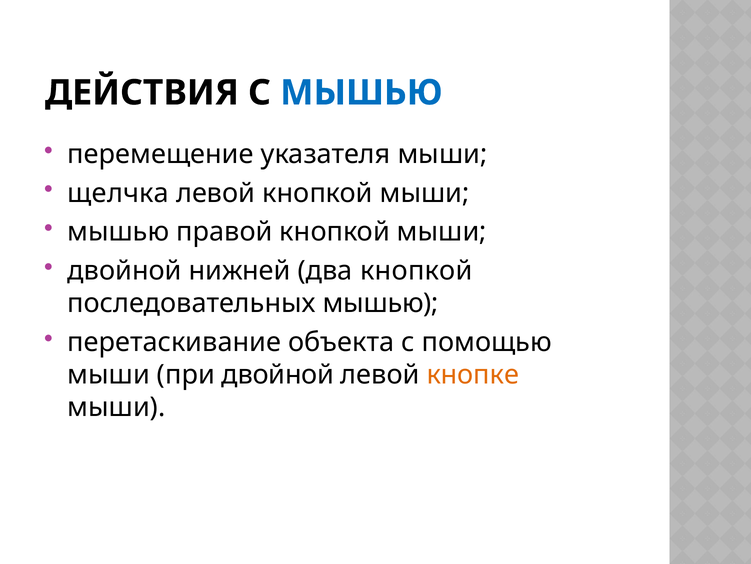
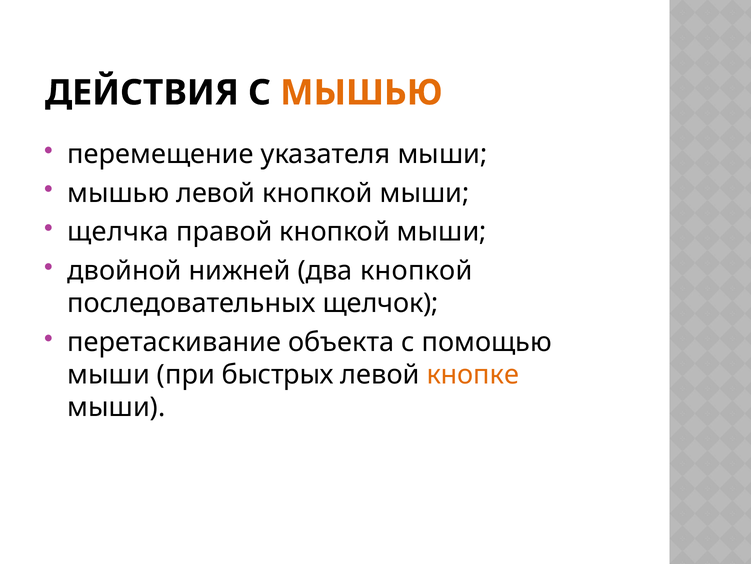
МЫШЬЮ colour: blue -> orange (361, 93)
щелчка: щелчка -> мышью (118, 193)
мышью: мышью -> щелчка (118, 232)
последовательных мышью: мышью -> щелчок (381, 303)
при двойной: двойной -> быстрых (278, 374)
